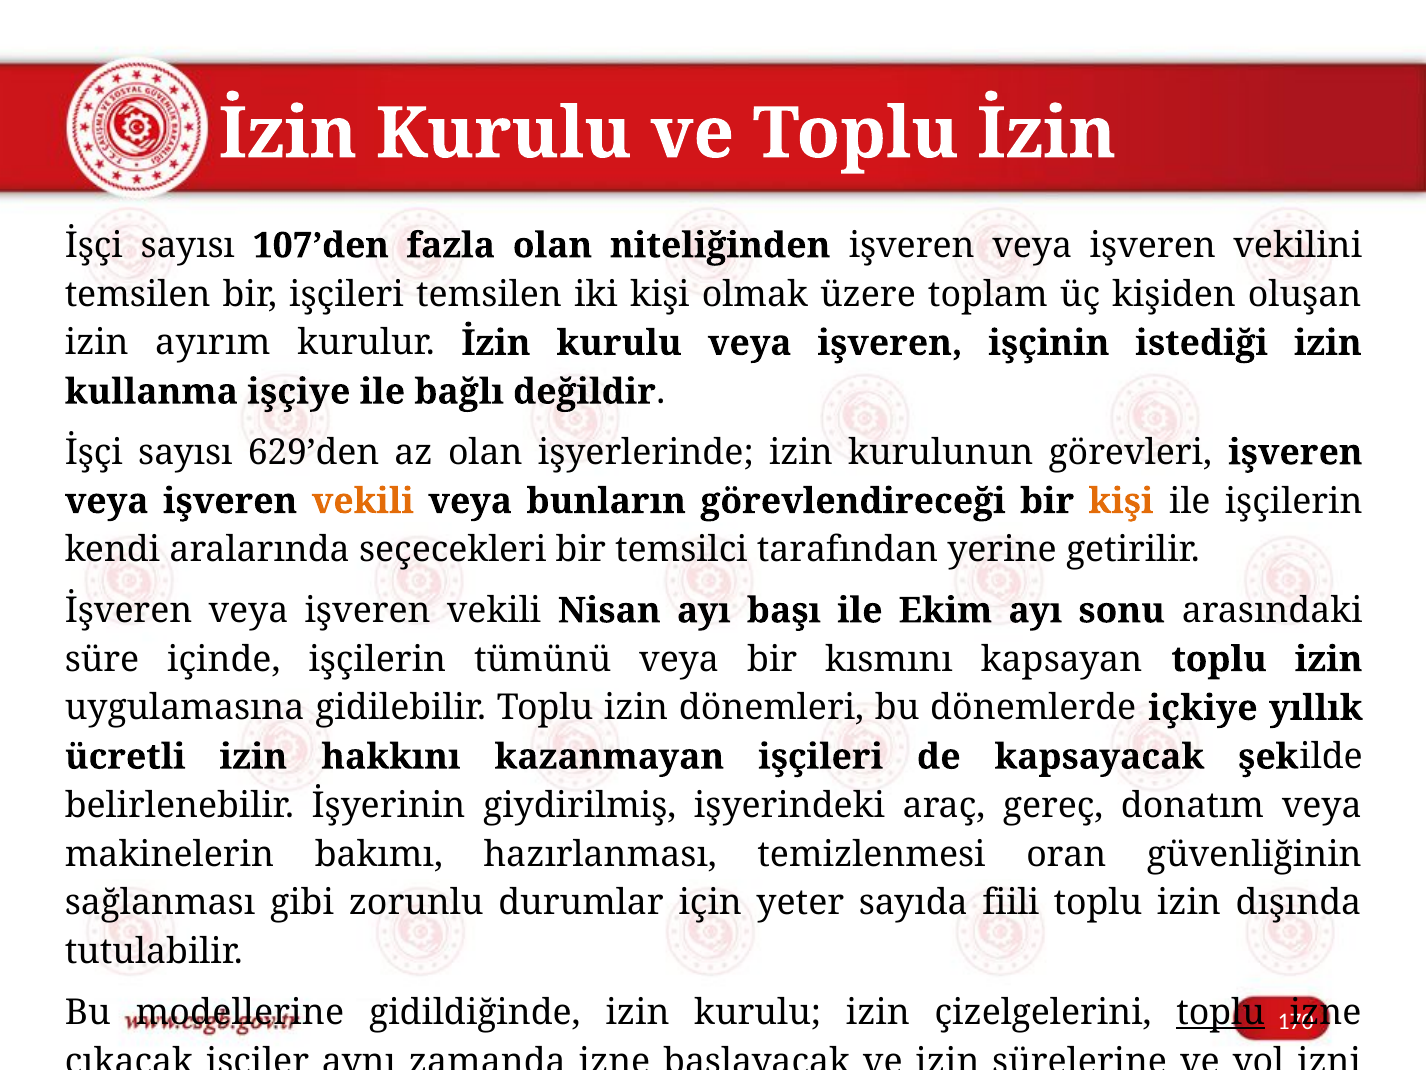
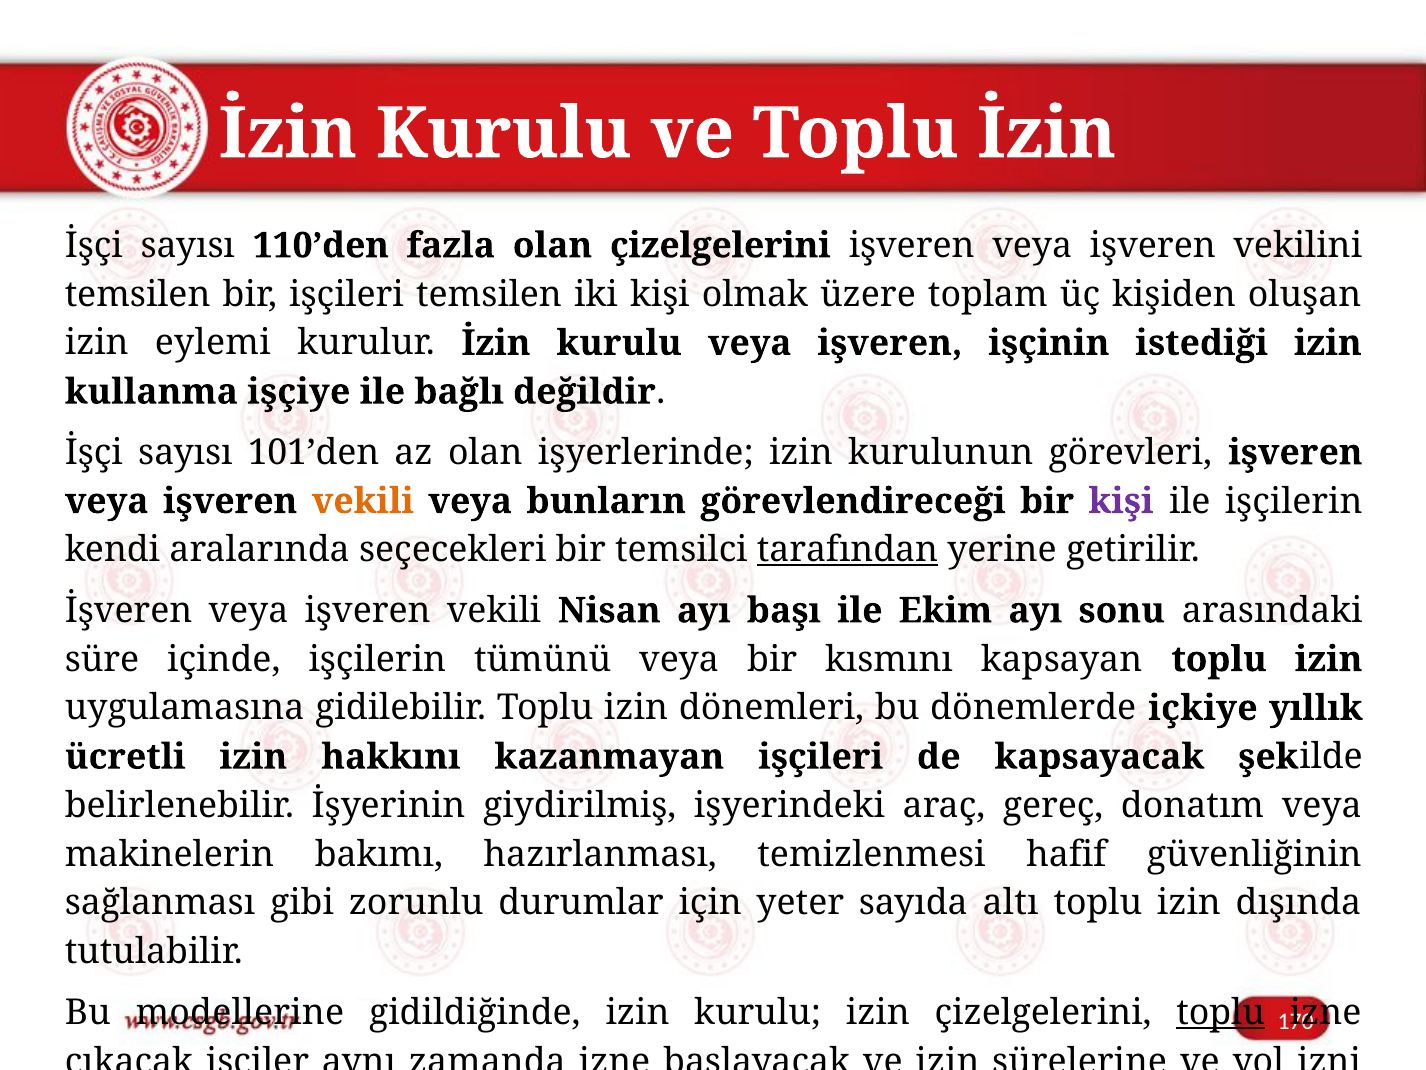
107’den: 107’den -> 110’den (321, 245)
olan niteliğinden: niteliğinden -> çizelgelerini (720, 245)
ayırım: ayırım -> eylemi (213, 343)
629’den: 629’den -> 101’den (314, 452)
kişi colour: orange -> purple (1121, 501)
tarafından underline: none -> present (847, 550)
oran: oran -> hafif (1066, 854)
fiili: fiili -> altı (1011, 903)
